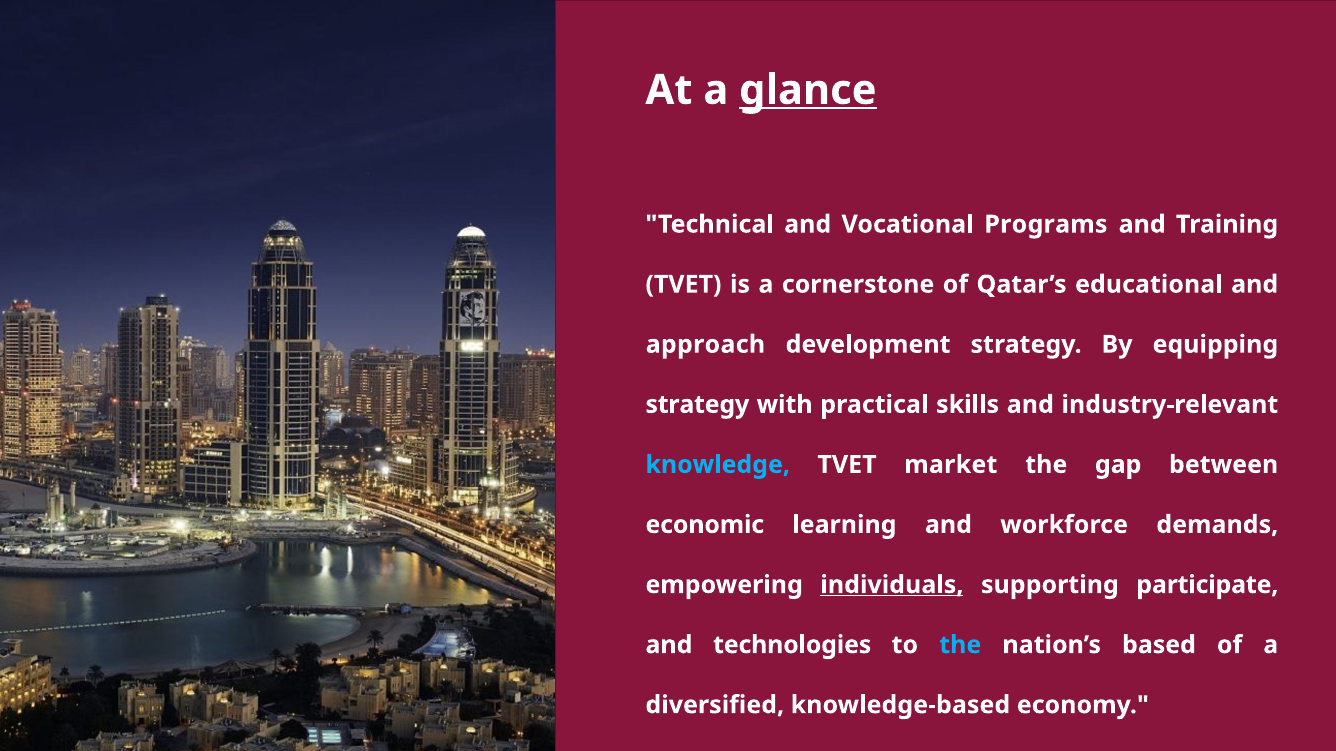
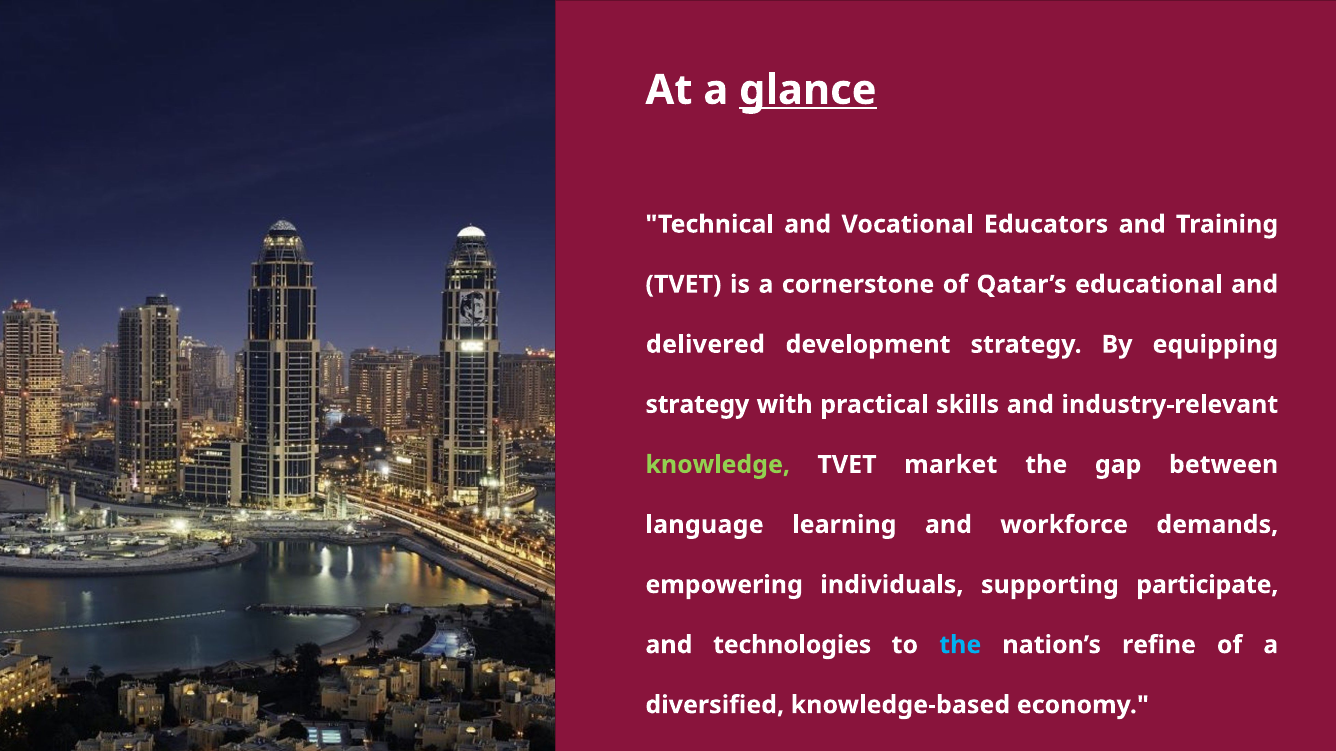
Programs: Programs -> Educators (1046, 224)
approach: approach -> delivered (705, 345)
knowledge colour: light blue -> light green (718, 465)
economic: economic -> language (705, 525)
individuals underline: present -> none (892, 585)
based: based -> refine (1159, 645)
